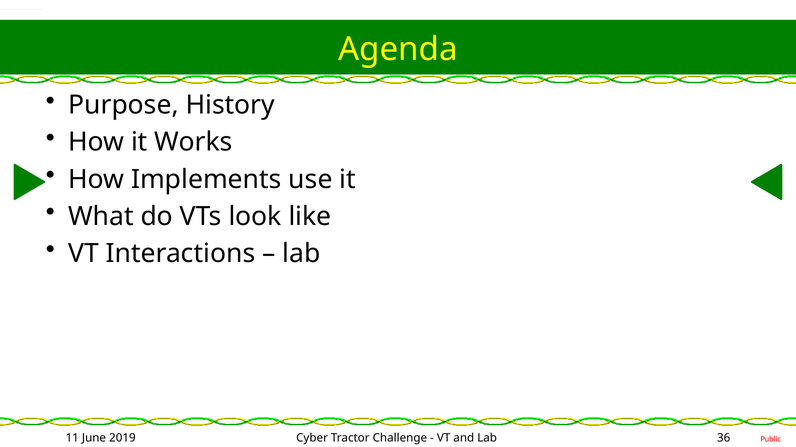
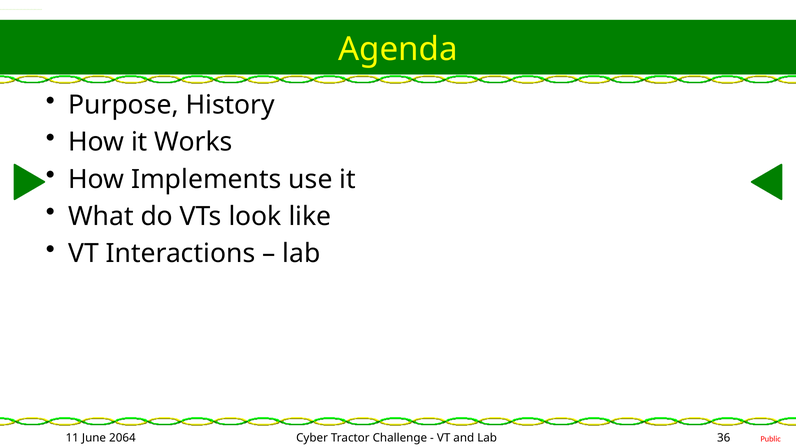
2019: 2019 -> 2064 (122, 439)
